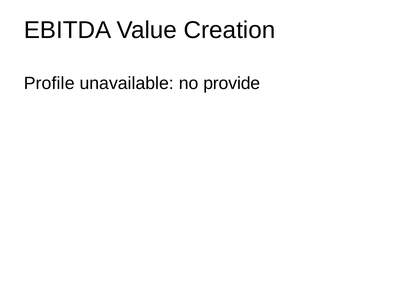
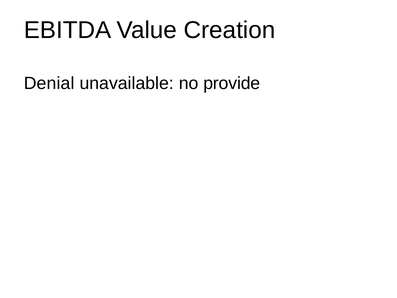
Profile: Profile -> Denial (49, 83)
